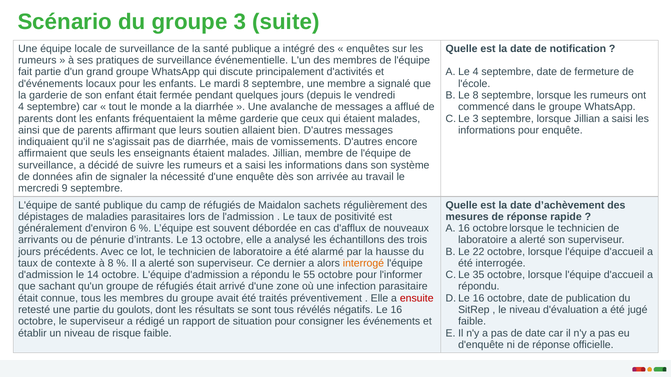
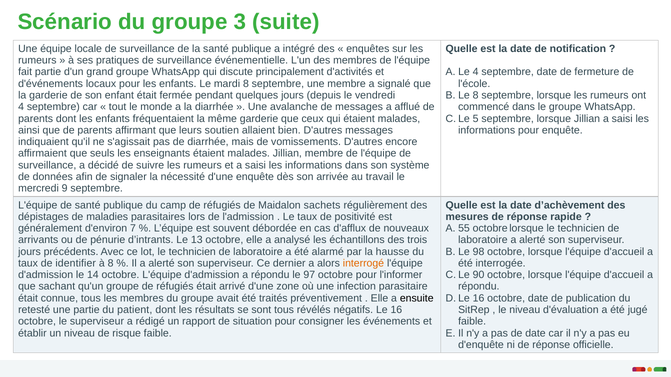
3: 3 -> 5 (476, 119)
6: 6 -> 7 (133, 229)
A 16: 16 -> 55 (464, 229)
22: 22 -> 98 (478, 252)
contexte: contexte -> identifier (76, 264)
55: 55 -> 97 (309, 275)
35: 35 -> 90 (478, 275)
ensuite colour: red -> black (417, 298)
goulots: goulots -> patient (135, 310)
